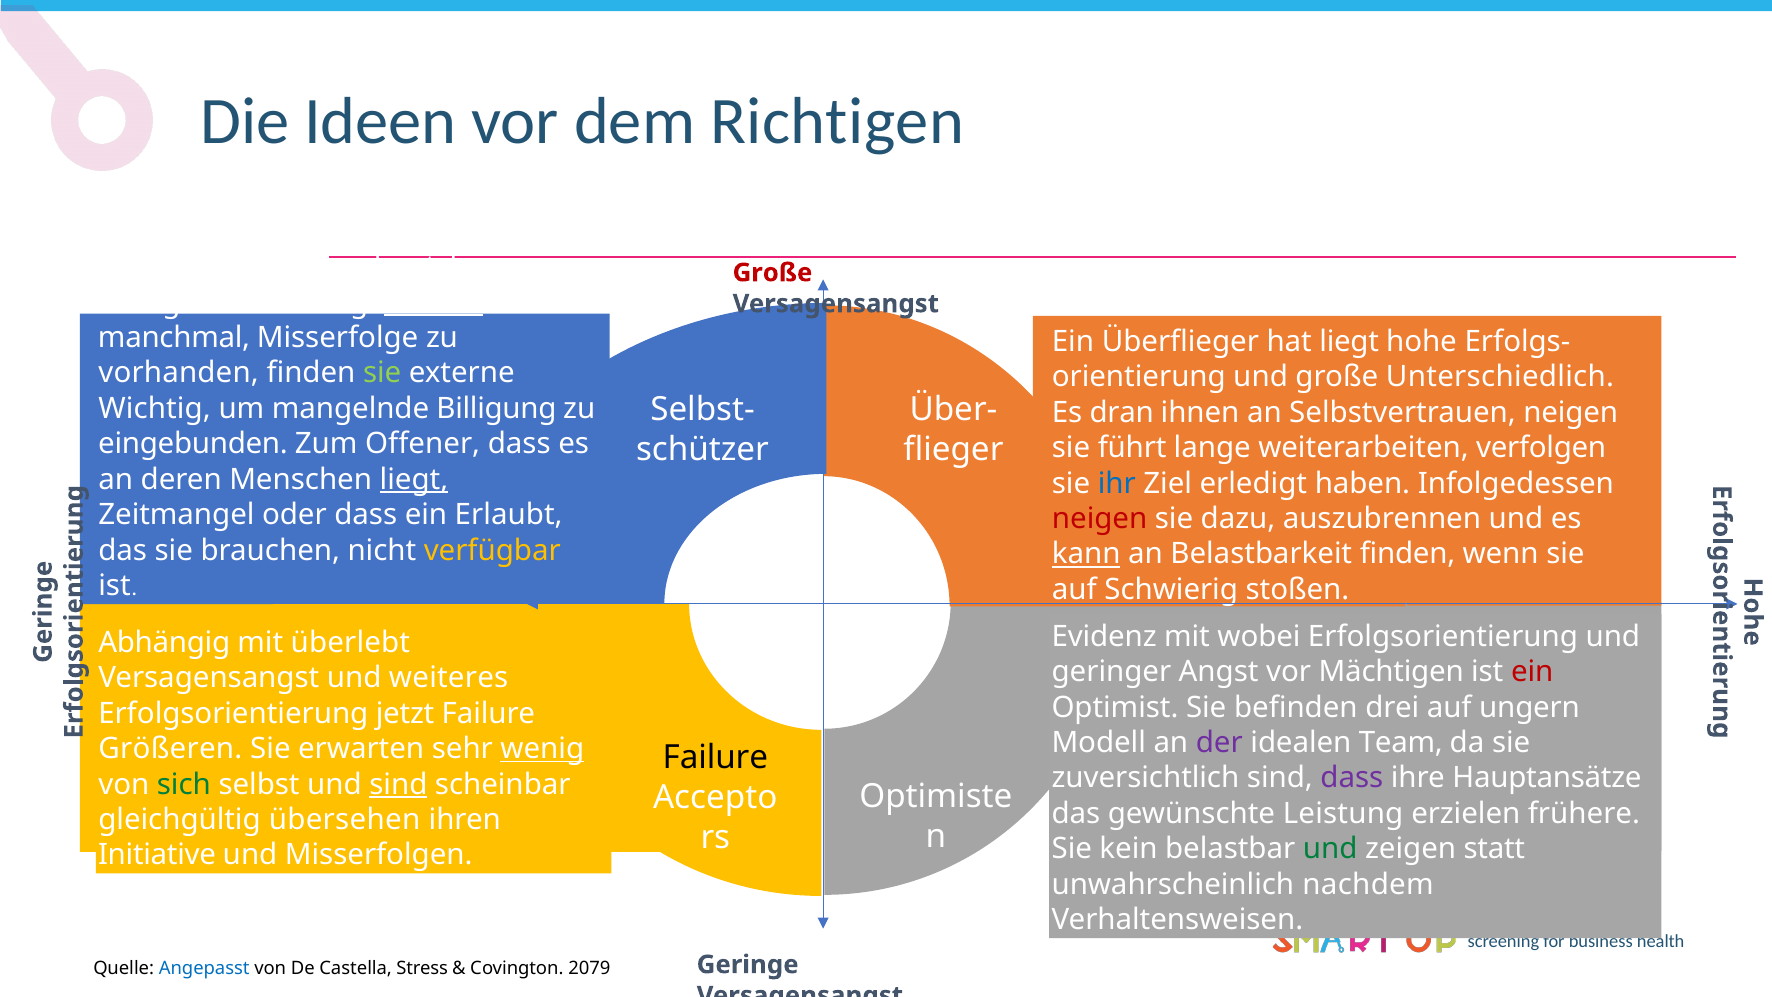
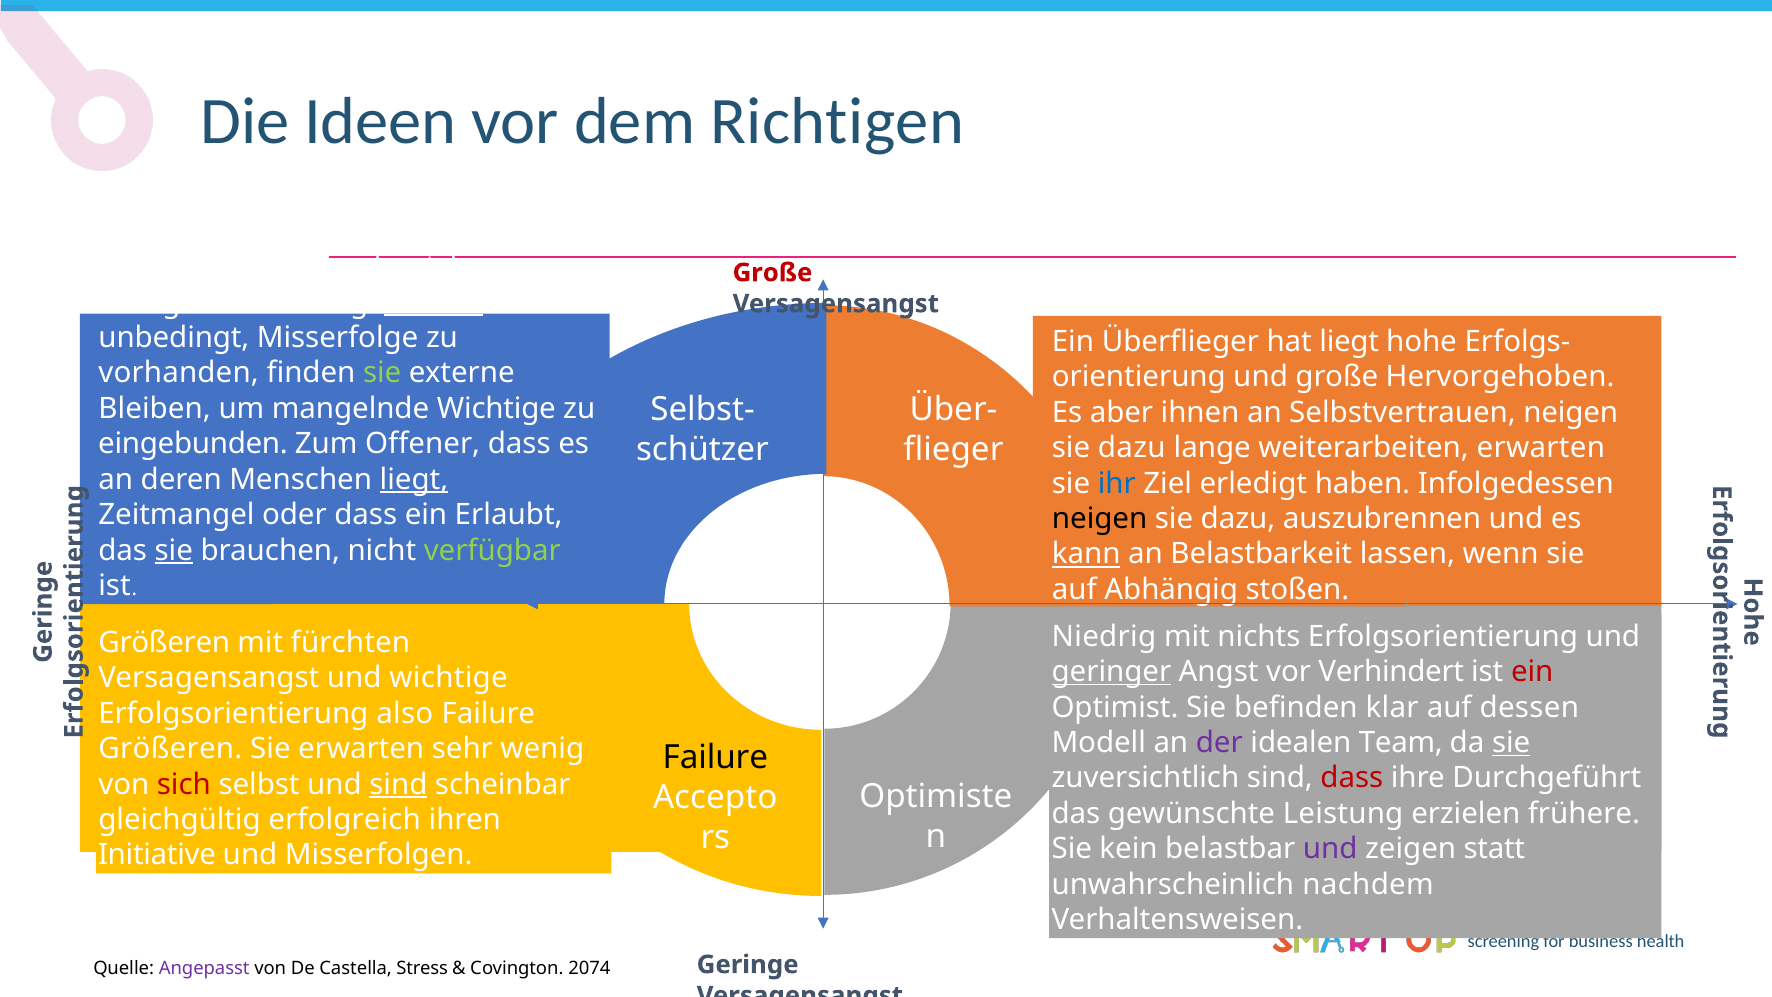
manchmal: manchmal -> unbedingt (174, 338)
Unterschiedlich: Unterschiedlich -> Hervorgehoben (1500, 377)
Wichtig: Wichtig -> Bleiben (155, 409)
mangelnde Billigung: Billigung -> Wichtige (496, 409)
dran: dran -> aber (1122, 412)
führt: führt -> dazu (1132, 448)
weiterarbeiten verfolgen: verfolgen -> erwarten (1541, 448)
neigen colour: red -> black (1100, 519)
sie underline: none -> present (174, 550)
verfügbar colour: yellow -> light green (492, 550)
Belastbarkeit finden: finden -> lassen (1407, 554)
Schwierig: Schwierig -> Abhängig (1171, 589)
Evidenz: Evidenz -> Niedrig (1104, 636)
wobei: wobei -> nichts (1259, 636)
Abhängig: Abhängig -> Größeren (164, 642)
überlebt: überlebt -> fürchten (350, 642)
geringer underline: none -> present (1111, 672)
Mächtigen: Mächtigen -> Verhindert (1391, 672)
und weiteres: weiteres -> wichtige (449, 678)
drei: drei -> klar (1392, 707)
ungern: ungern -> dessen (1529, 707)
jetzt: jetzt -> also (405, 713)
sie underline: none -> present (1511, 743)
wenig underline: present -> none (542, 749)
dass colour: purple -> red (1352, 778)
Hauptansätze: Hauptansätze -> Durchgeführt (1547, 778)
sich colour: green -> red (184, 784)
übersehen: übersehen -> erfolgreich (345, 820)
und colour: green -> purple (1330, 849)
Angepasst colour: blue -> purple (204, 968)
2079: 2079 -> 2074 (589, 968)
